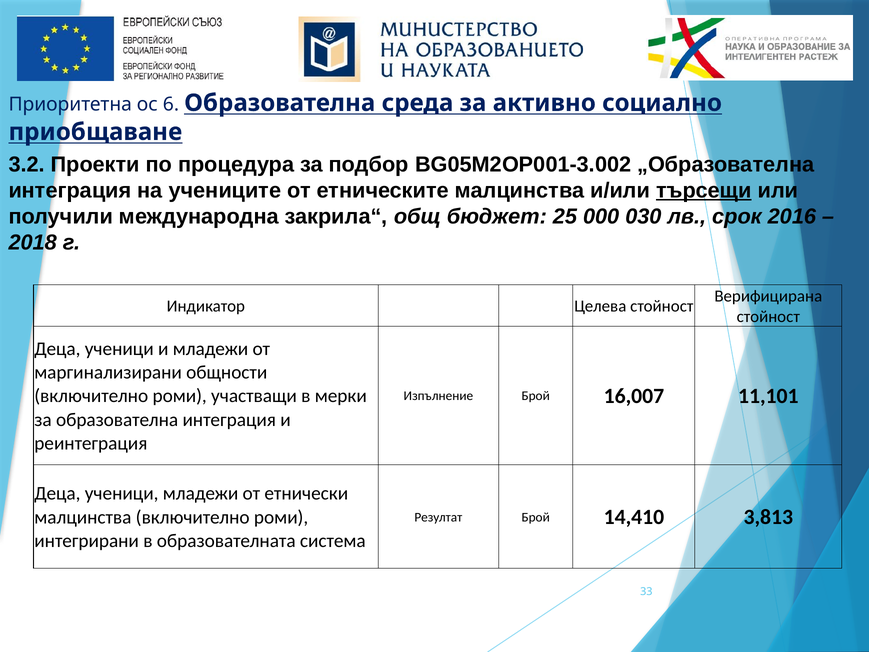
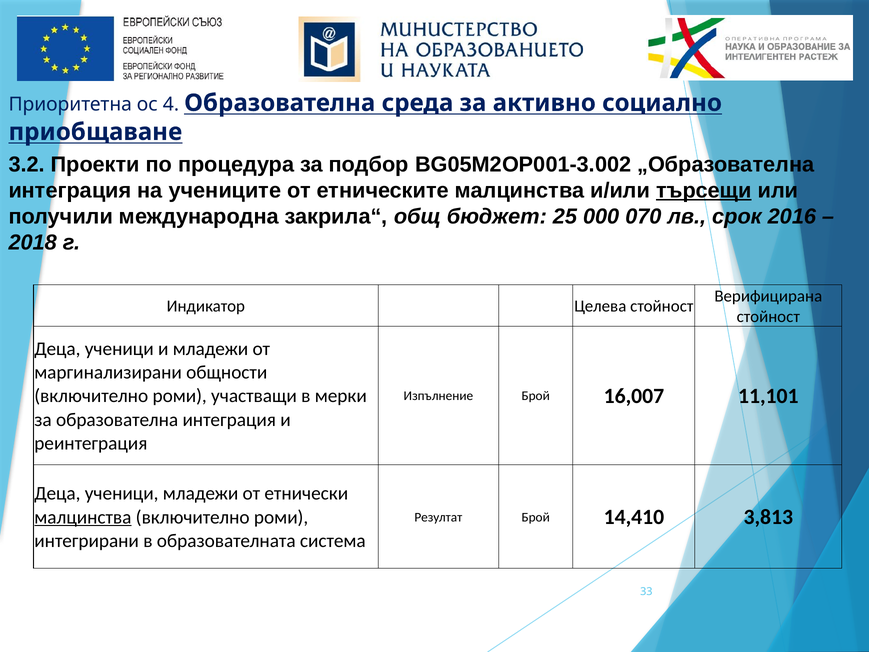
6: 6 -> 4 (171, 105)
030: 030 -> 070 (643, 216)
малцинства underline: none -> present (83, 517)
